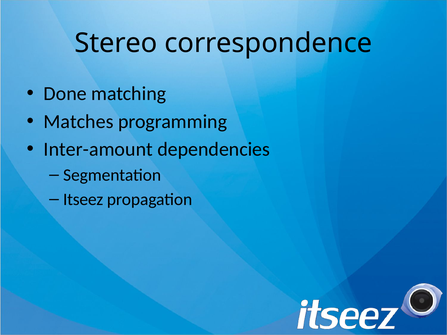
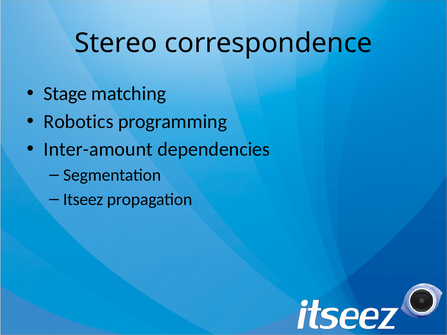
Done: Done -> Stage (65, 94)
Matches: Matches -> Robotics (79, 122)
